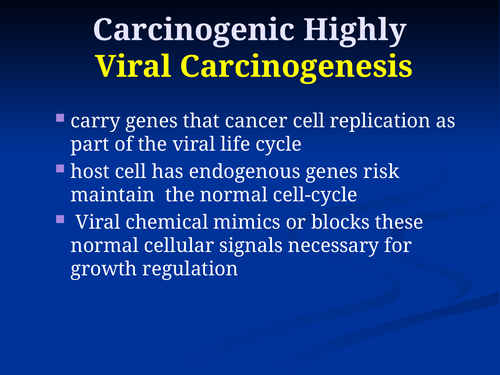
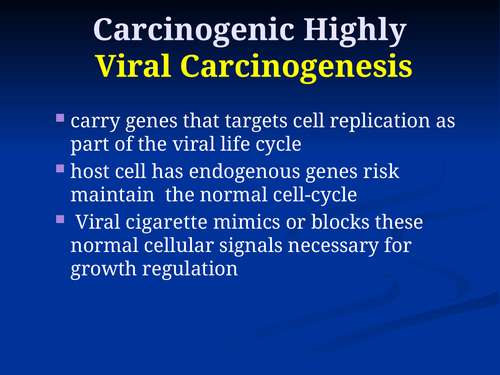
cancer: cancer -> targets (256, 121)
chemical: chemical -> cigarette (167, 222)
